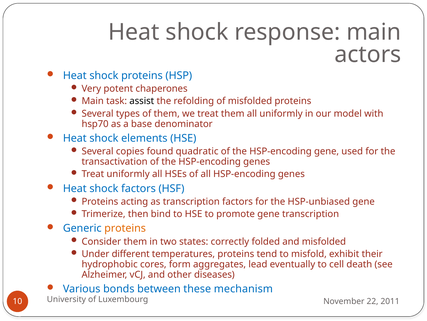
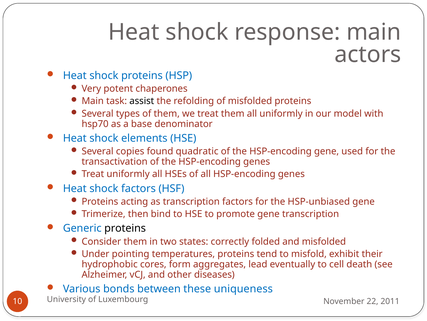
proteins colour: orange -> black (125, 228)
different: different -> pointing (131, 253)
mechanism: mechanism -> uniqueness (243, 288)
